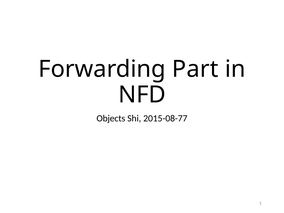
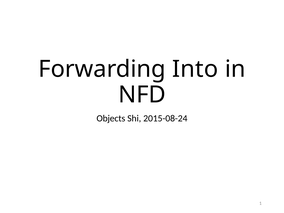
Part: Part -> Into (195, 69)
2015-08-77: 2015-08-77 -> 2015-08-24 (165, 118)
